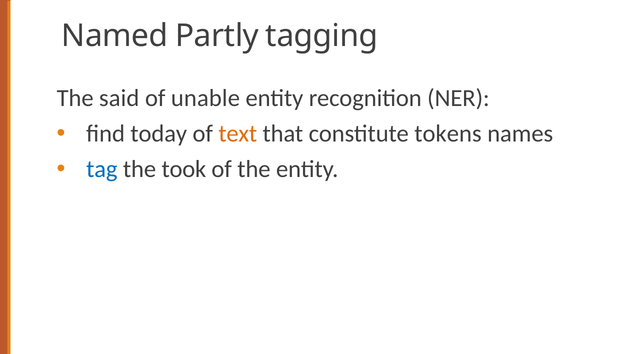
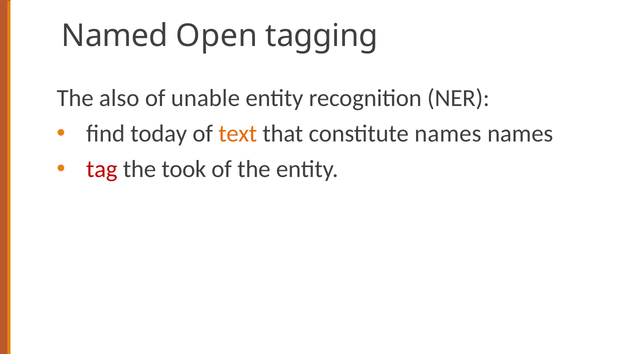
Partly: Partly -> Open (217, 36)
said: said -> also (119, 98)
constitute tokens: tokens -> names (448, 134)
tag colour: blue -> red (102, 169)
